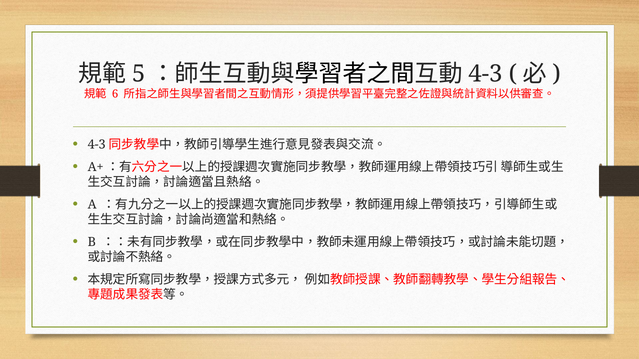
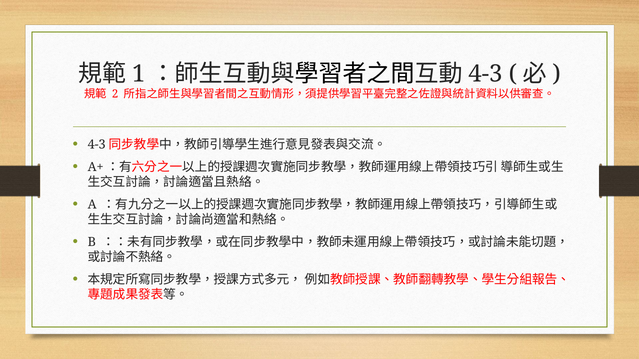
5: 5 -> 1 (139, 74)
6: 6 -> 2 (115, 94)
